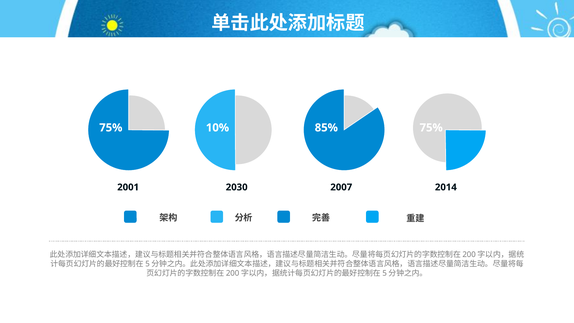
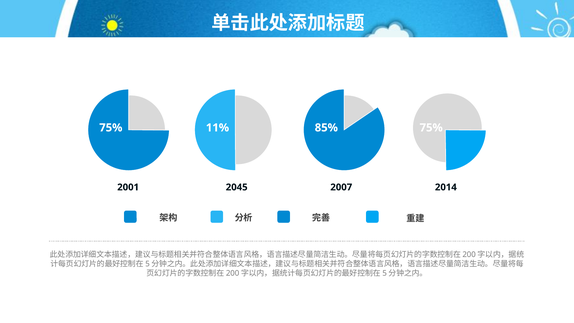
10%: 10% -> 11% (217, 128)
2030: 2030 -> 2045 (237, 187)
